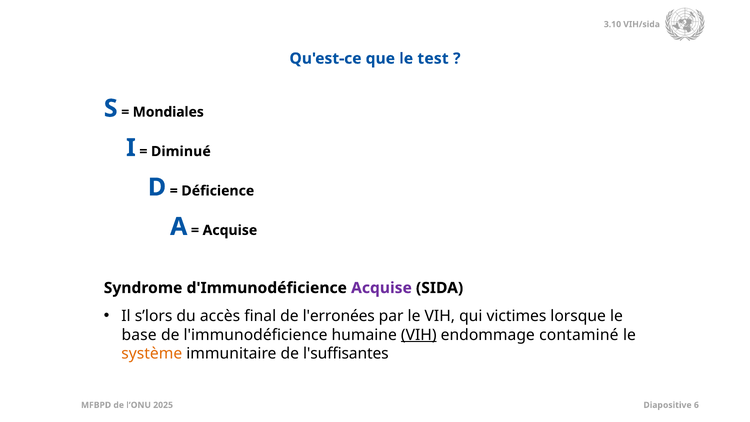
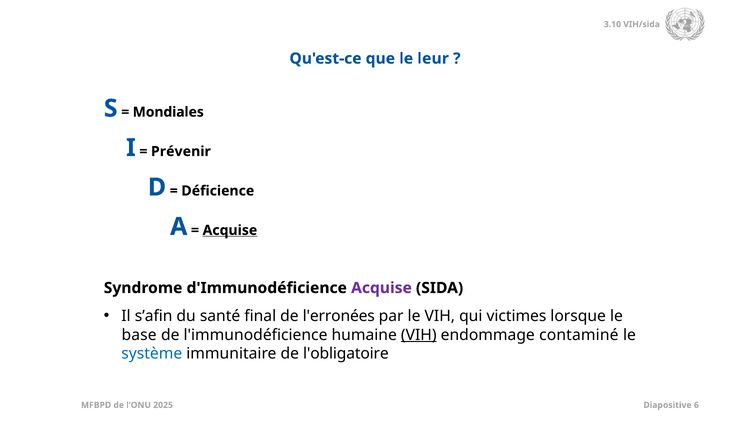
test: test -> leur (433, 59)
Diminué: Diminué -> Prévenir (181, 151)
Acquise underline: none -> present (230, 230)
s’lors: s’lors -> s’afin (154, 316)
accès: accès -> santé (220, 316)
système colour: orange -> blue (152, 354)
l'suffisantes: l'suffisantes -> l'obligatoire (346, 354)
